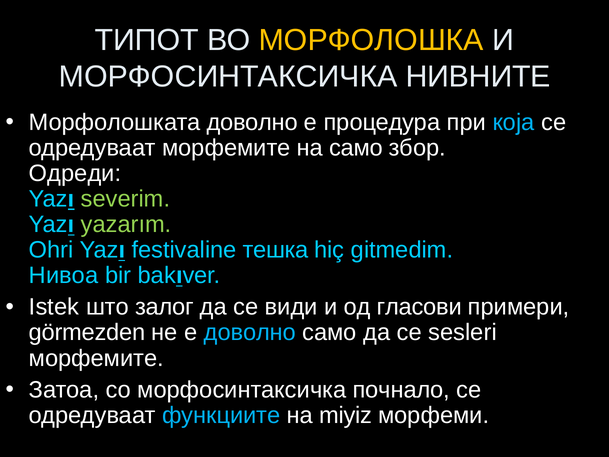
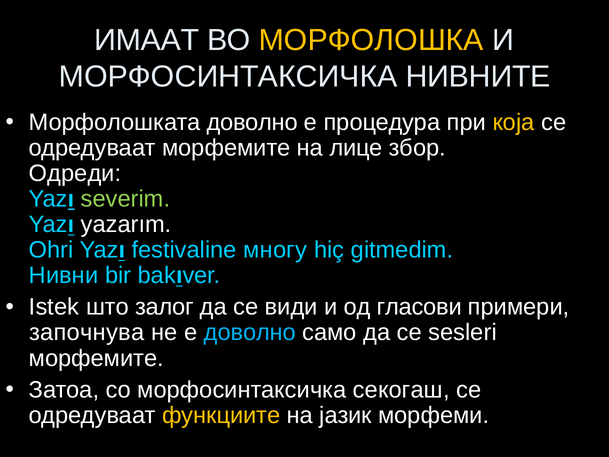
ТИПОТ: ТИПОТ -> ИМААТ (147, 40)
која colour: light blue -> yellow (514, 122)
на само: само -> лице (356, 148)
yazarım colour: light green -> white (126, 224)
тешка: тешка -> многу (275, 250)
Нивоа: Нивоа -> Нивни (64, 275)
görmezden: görmezden -> започнува (87, 332)
почнало: почнало -> секогаш (401, 389)
функциите colour: light blue -> yellow (221, 415)
miyiz: miyiz -> јазик (346, 415)
